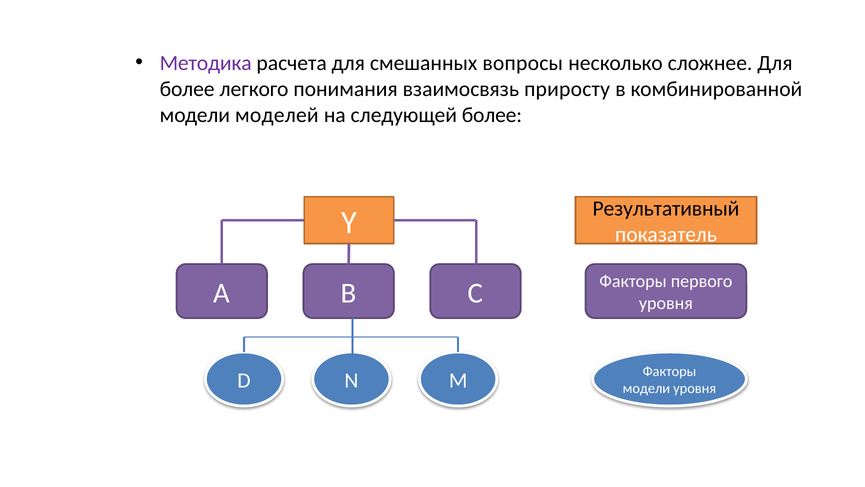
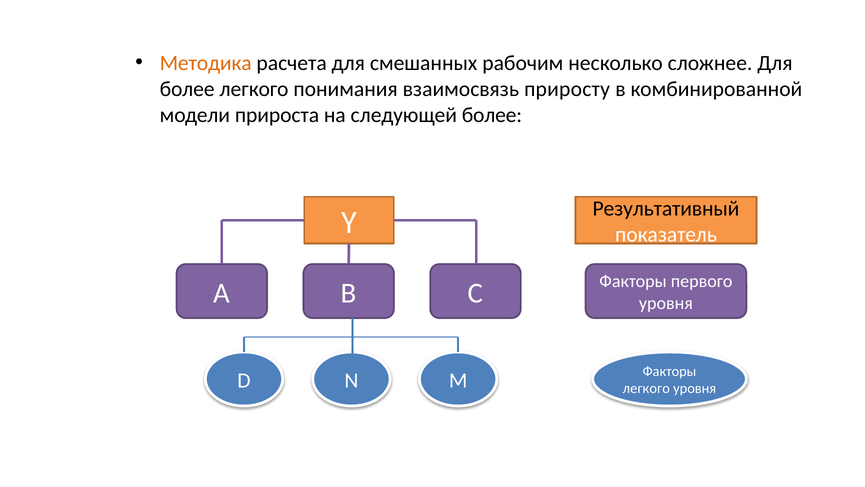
Методика colour: purple -> orange (206, 63)
вопросы: вопросы -> рабочим (523, 63)
моделей: моделей -> прироста (277, 115)
модели: модели -> легкого (646, 388)
